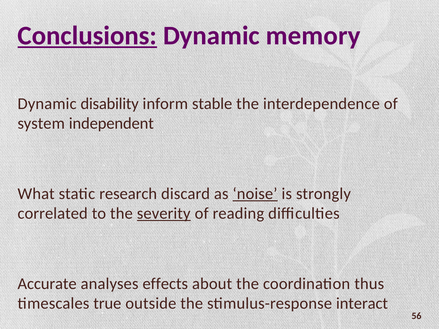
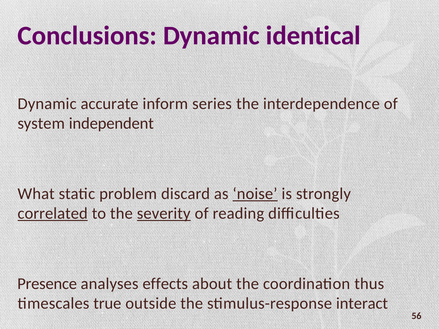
Conclusions underline: present -> none (87, 36)
memory: memory -> identical (313, 36)
disability: disability -> accurate (110, 104)
stable: stable -> series (212, 104)
research: research -> problem (128, 194)
correlated underline: none -> present (53, 214)
Accurate: Accurate -> Presence (47, 284)
